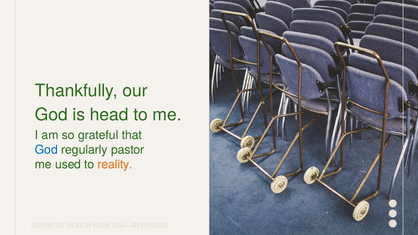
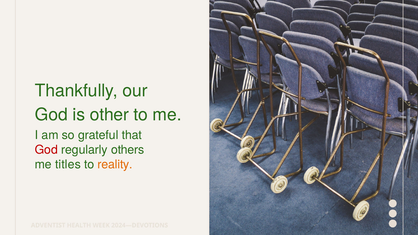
head: head -> other (109, 115)
God colour: blue -> red (46, 150)
pastor: pastor -> others (128, 150)
used: used -> titles (68, 164)
